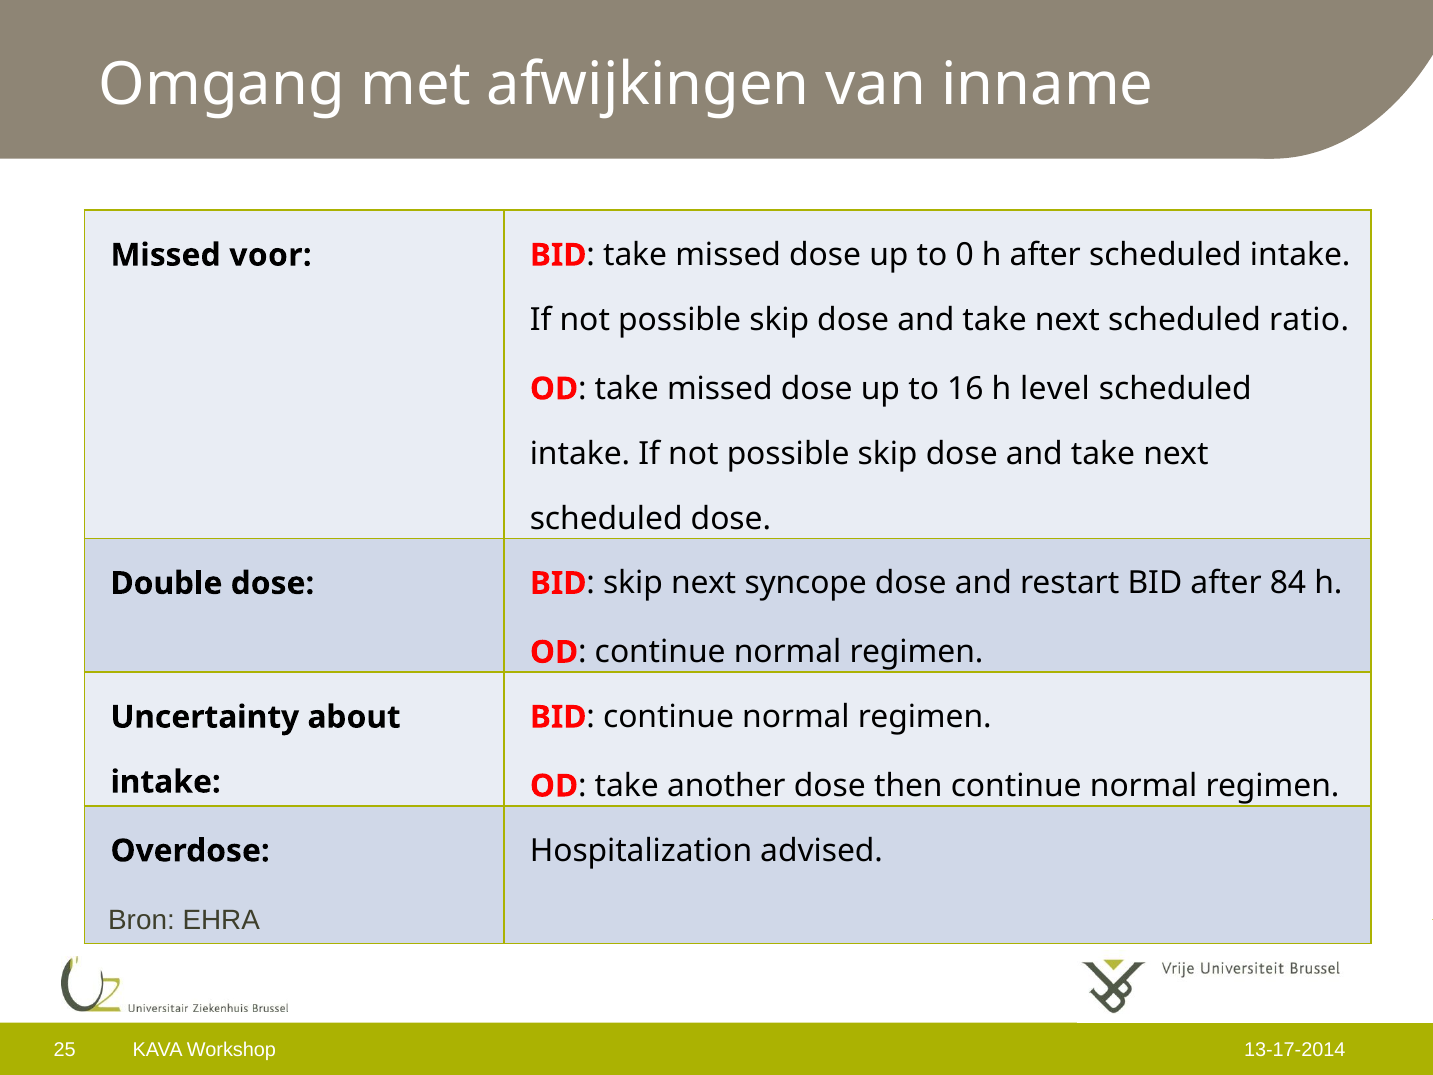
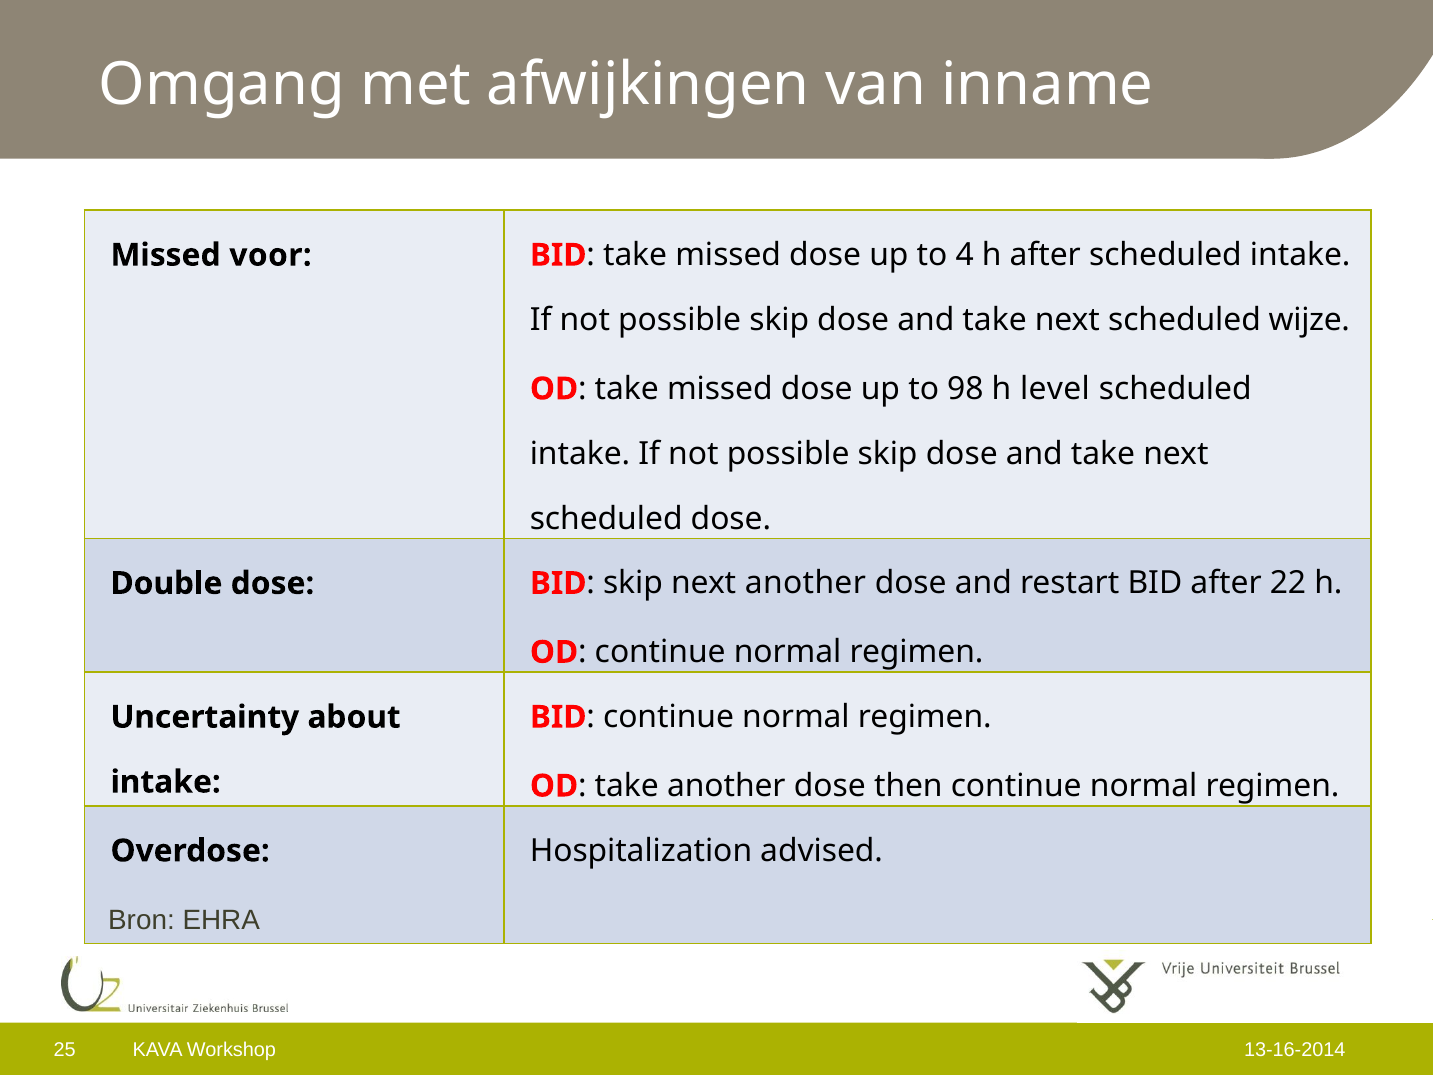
0: 0 -> 4 (965, 255)
ratio: ratio -> wijze (1309, 320)
16: 16 -> 98 (965, 389)
next syncope: syncope -> another (805, 583)
84: 84 -> 22 (1288, 583)
13-17-2014: 13-17-2014 -> 13-16-2014 (1295, 1050)
